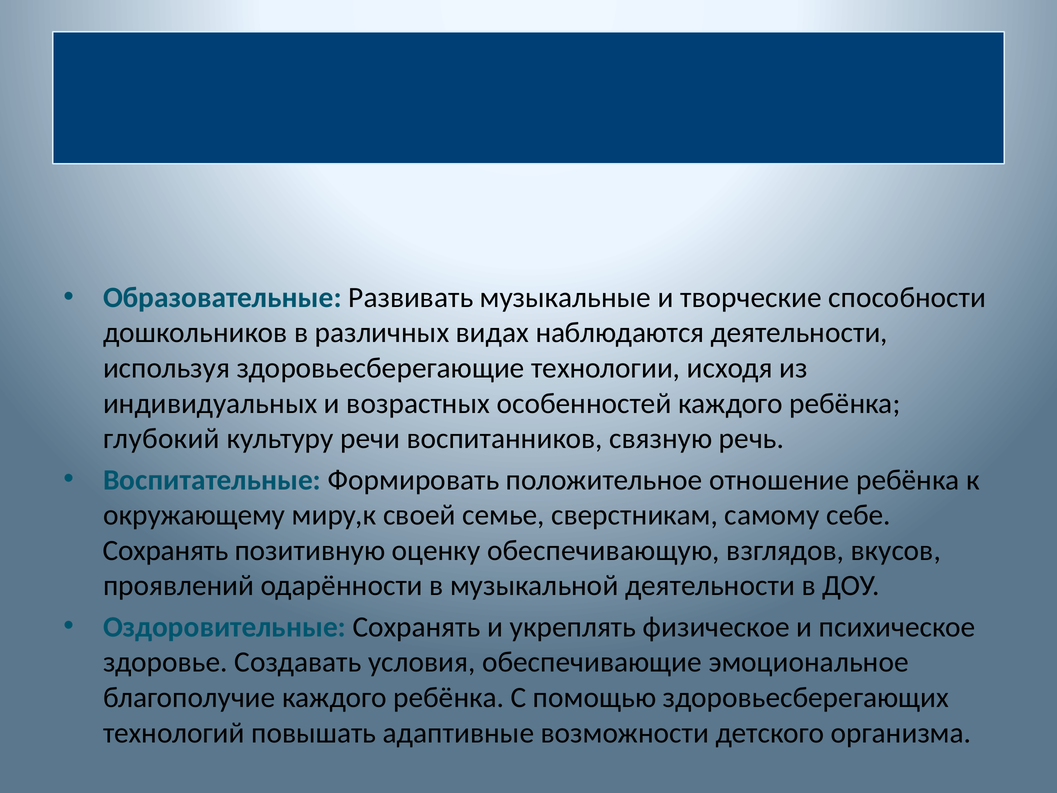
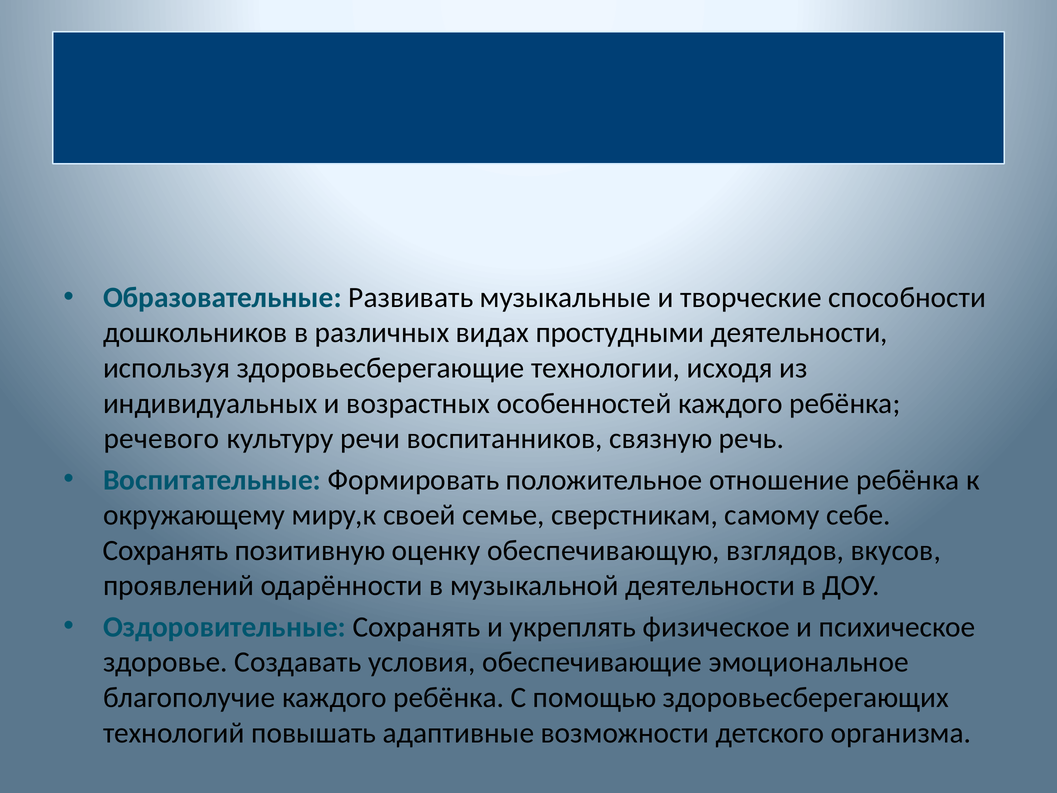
наблюдаются: наблюдаются -> простудными (620, 333)
глубокий: глубокий -> речевого (161, 439)
